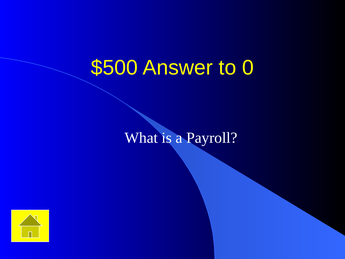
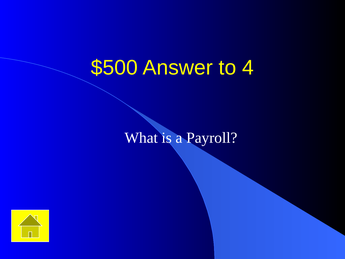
0: 0 -> 4 (248, 68)
